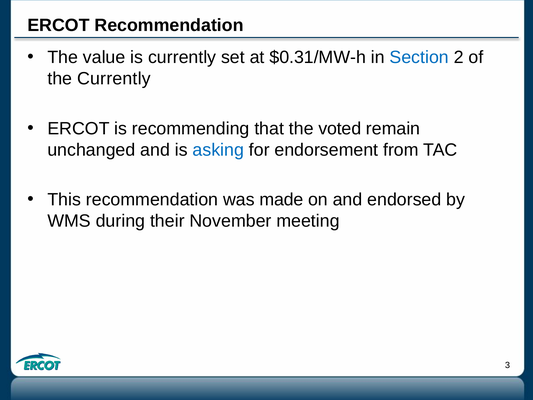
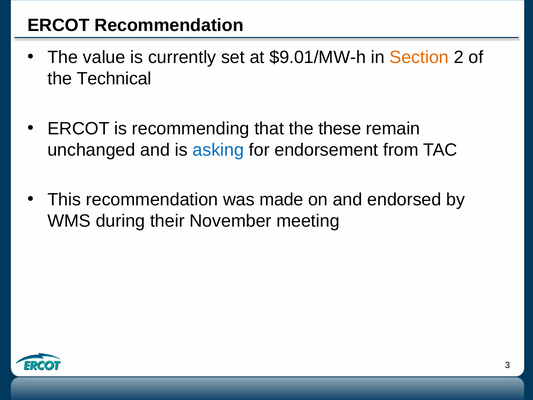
$0.31/MW-h: $0.31/MW-h -> $9.01/MW-h (318, 57)
Section colour: blue -> orange (419, 57)
the Currently: Currently -> Technical (114, 79)
voted: voted -> these (340, 128)
